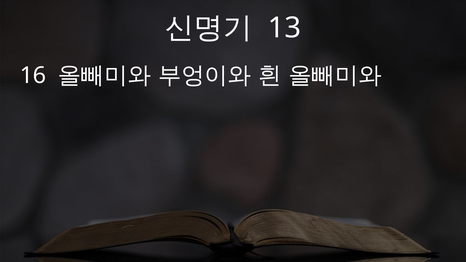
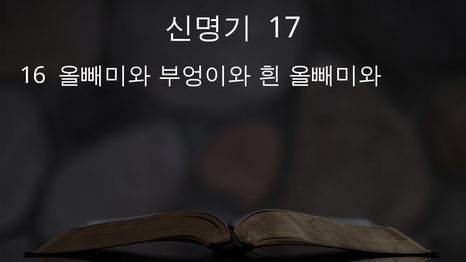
13: 13 -> 17 (285, 28)
